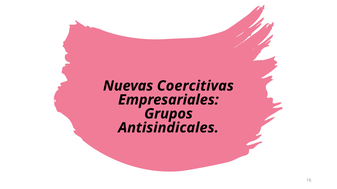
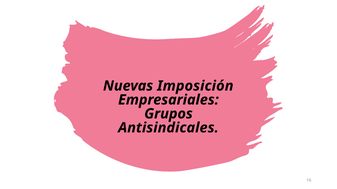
Coercitivas: Coercitivas -> Imposición (195, 86)
